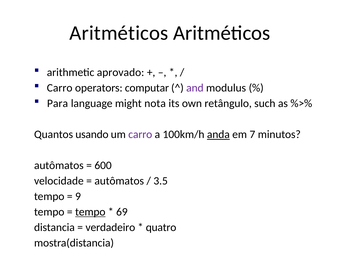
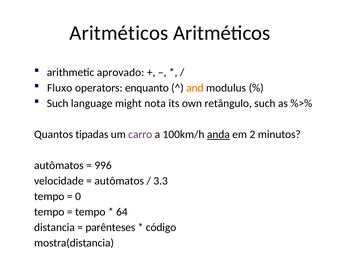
Carro: Carro -> Fluxo (60, 88)
computar: computar -> enquanto (147, 88)
and colour: purple -> orange (195, 88)
Para: Para -> Such (58, 103)
usando: usando -> tipadas (92, 134)
7: 7 -> 2 (252, 134)
600: 600 -> 996 (103, 165)
3.5: 3.5 -> 3.3 (161, 181)
9: 9 -> 0 (78, 196)
tempo underline: present -> none (90, 212)
69: 69 -> 64 (122, 212)
verdadeiro: verdadeiro -> parênteses (110, 227)
quatro: quatro -> código (161, 227)
